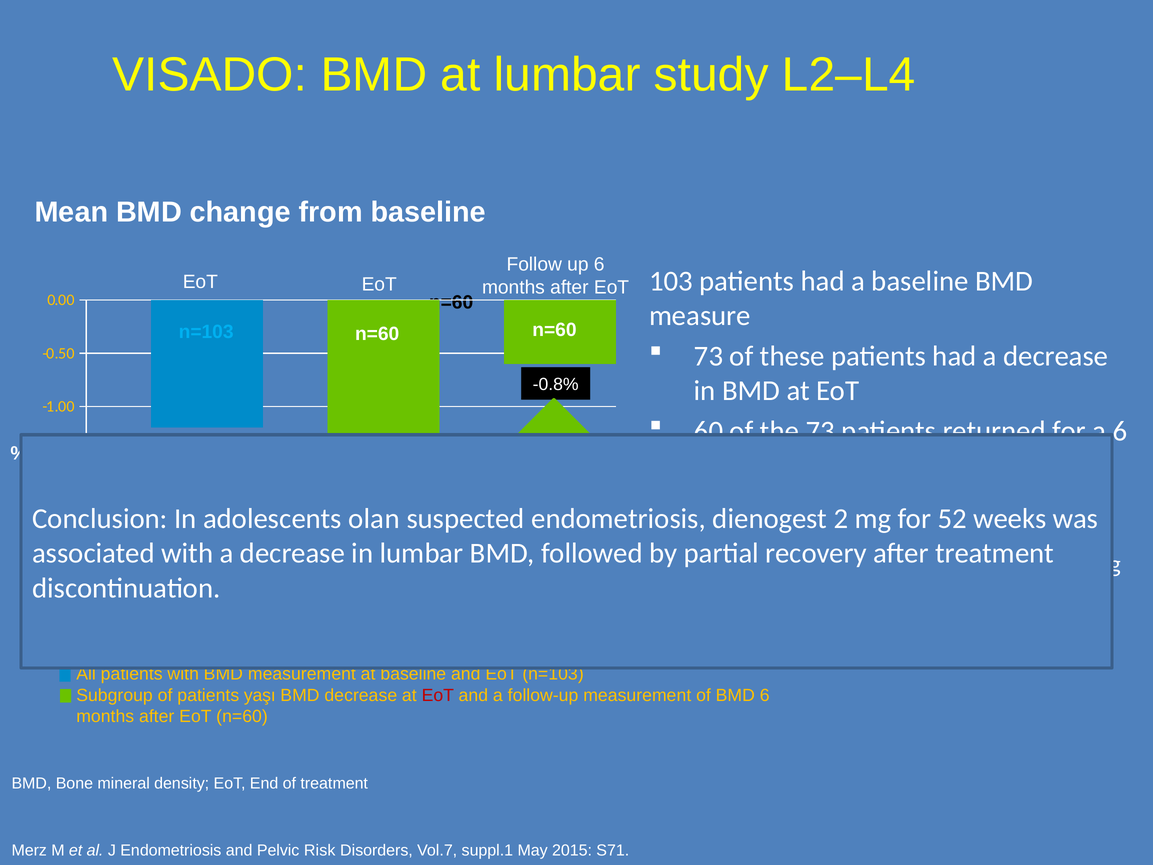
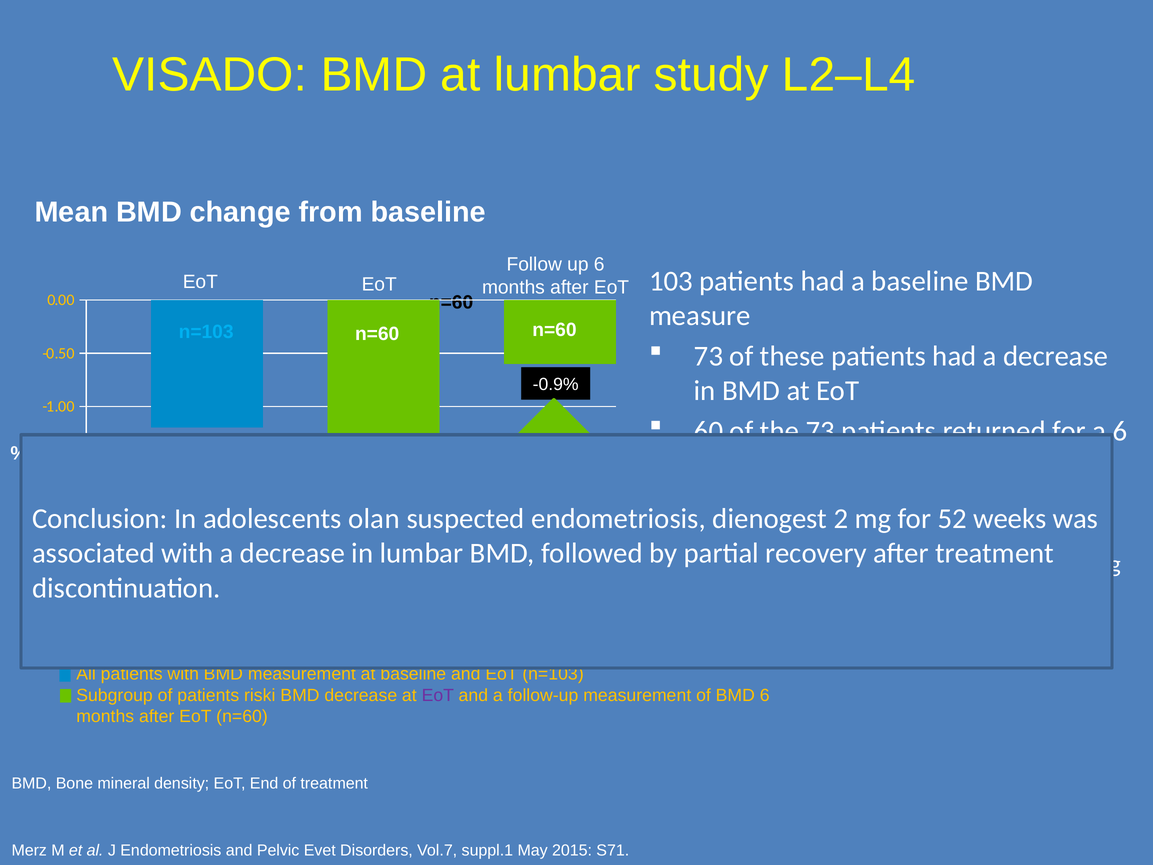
-0.8%: -0.8% -> -0.9% (556, 385)
yaşı: yaşı -> riski (260, 695)
EoT colour: red -> purple (438, 695)
Risk: Risk -> Evet (320, 850)
